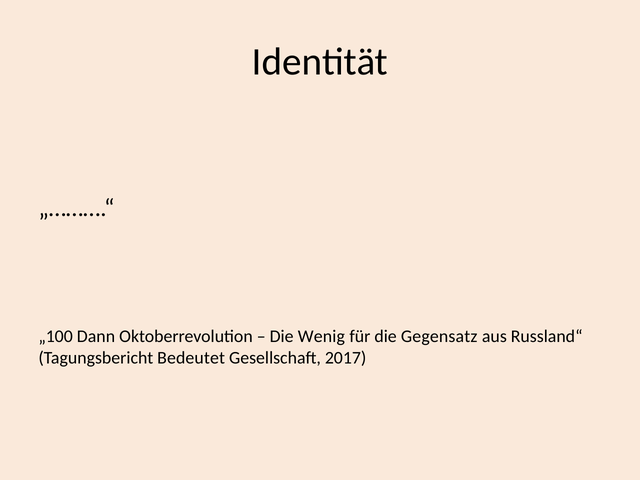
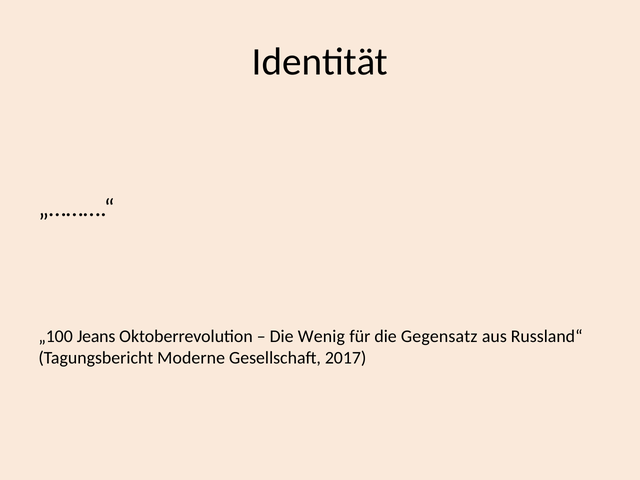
Dann: Dann -> Jeans (96, 336)
Bedeutet: Bedeutet -> Moderne (191, 358)
